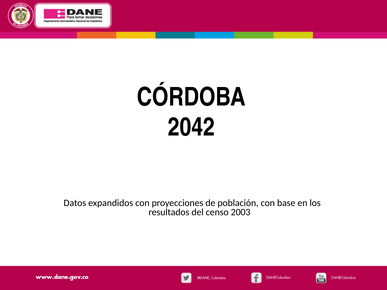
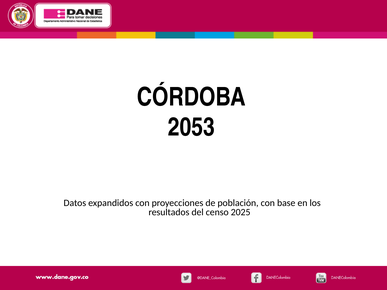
2042: 2042 -> 2053 (191, 127)
2003: 2003 -> 2025 (241, 212)
